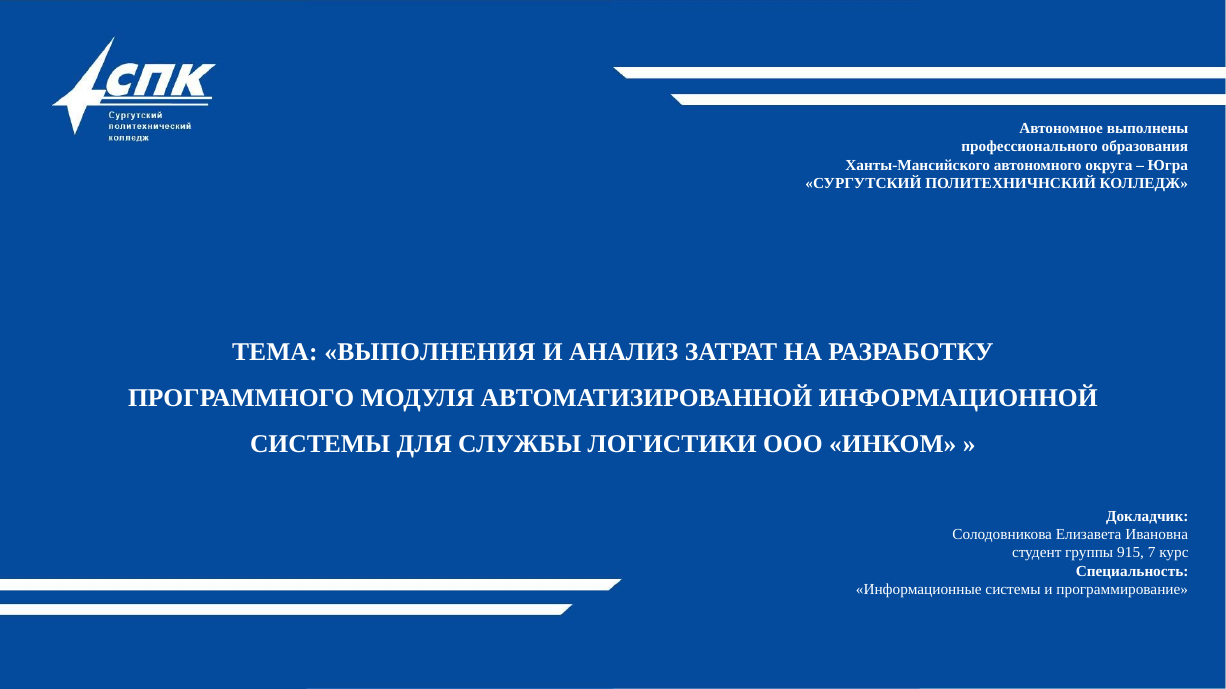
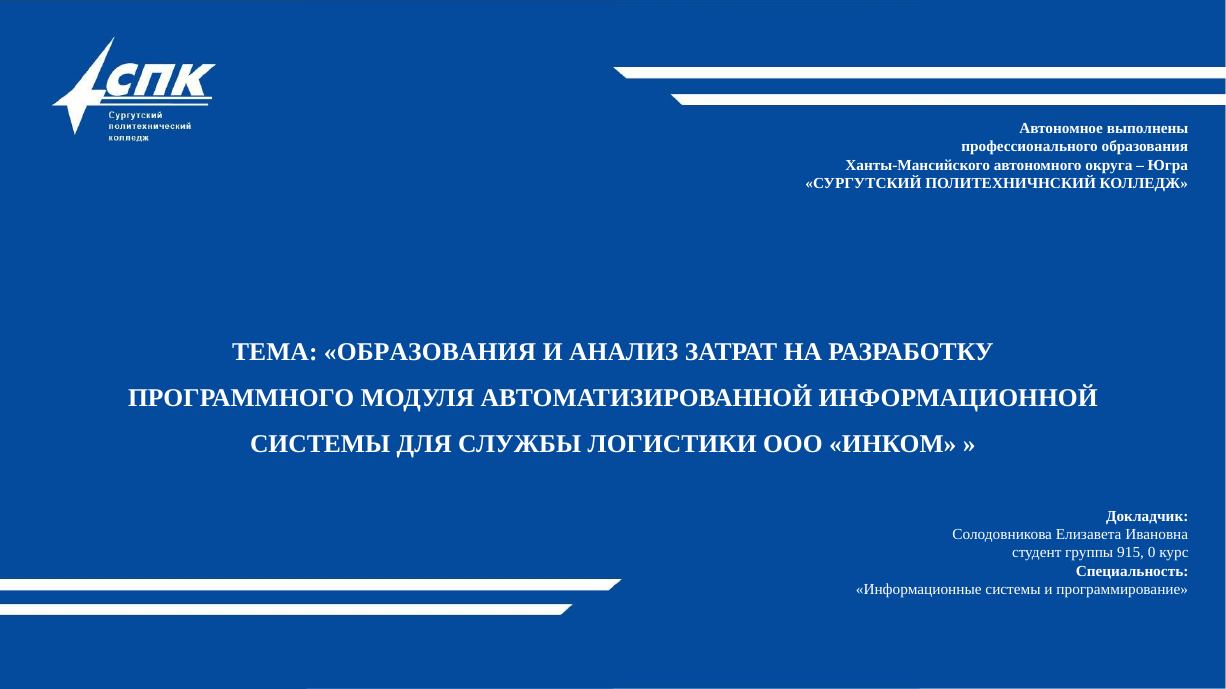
ТЕМА ВЫПОЛНЕНИЯ: ВЫПОЛНЕНИЯ -> ОБРАЗОВАНИЯ (430, 353)
7: 7 -> 0 (1152, 553)
